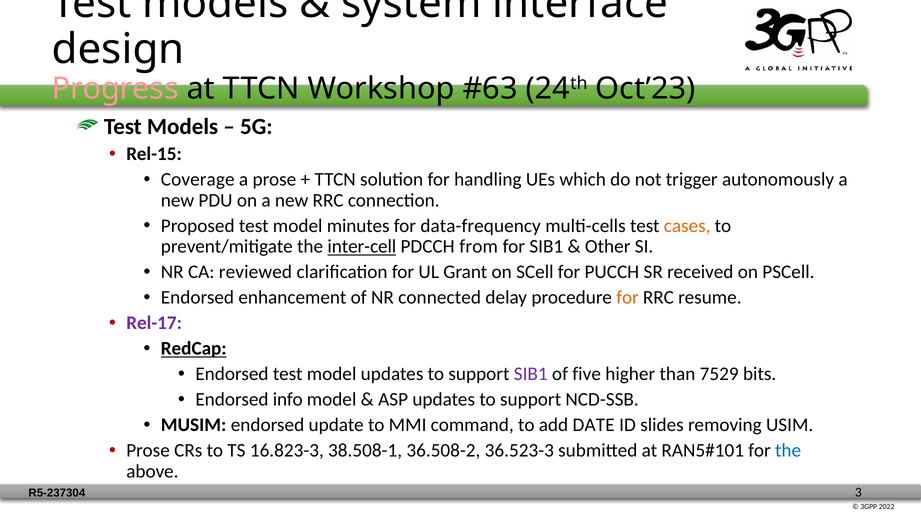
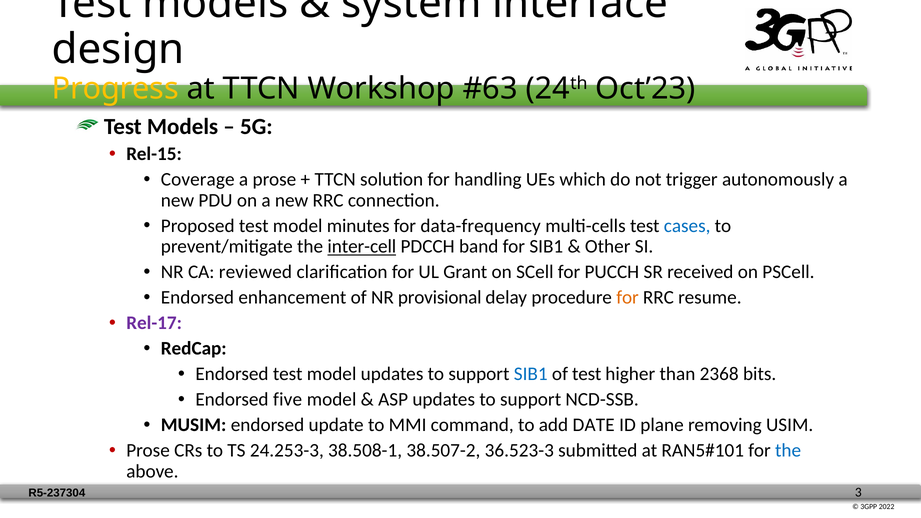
Progress colour: pink -> yellow (115, 89)
cases colour: orange -> blue (687, 226)
from: from -> band (479, 247)
connected: connected -> provisional (440, 298)
RedCap underline: present -> none (194, 349)
SIB1 colour: purple -> blue (531, 374)
of five: five -> test (587, 374)
7529: 7529 -> 2368 (719, 374)
info: info -> five (288, 400)
slides: slides -> plane (662, 425)
16.823-3: 16.823-3 -> 24.253-3 (287, 451)
36.508-2: 36.508-2 -> 38.507-2 (443, 451)
